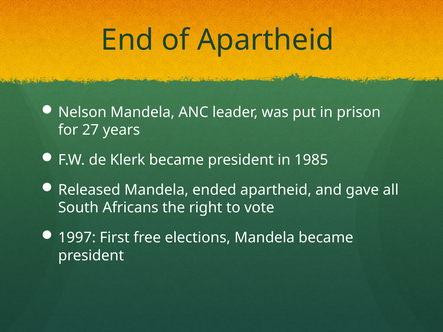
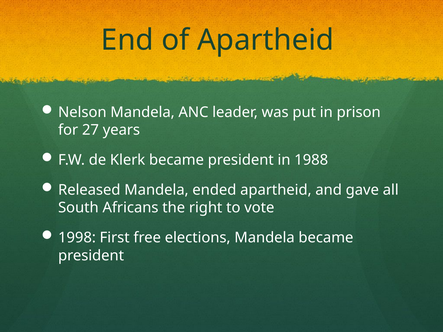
1985: 1985 -> 1988 (311, 160)
1997: 1997 -> 1998 (77, 238)
